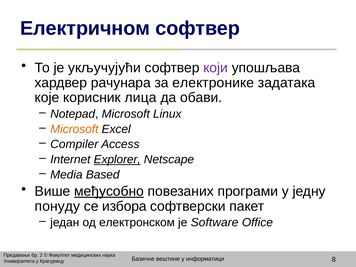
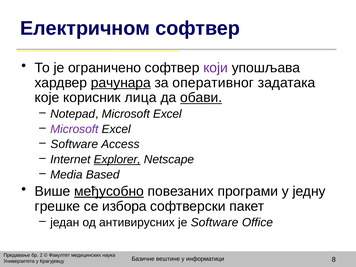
укључујући: укључујући -> ограничено (105, 68)
рачунара underline: none -> present (121, 83)
електронике: електронике -> оперативног (213, 83)
обави underline: none -> present (201, 98)
Notepad Microsoft Linux: Linux -> Excel (167, 114)
Microsoft colour: orange -> purple (74, 129)
Compiler: Compiler -> Software (74, 144)
понуду: понуду -> грешке (57, 206)
електронском: електронском -> антивирусних (137, 223)
